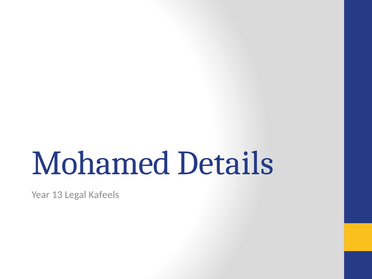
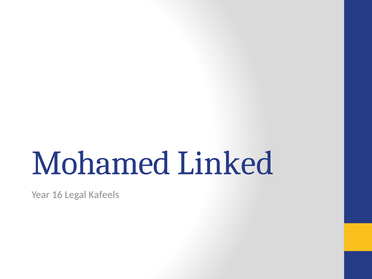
Details: Details -> Linked (225, 163)
13: 13 -> 16 (57, 195)
